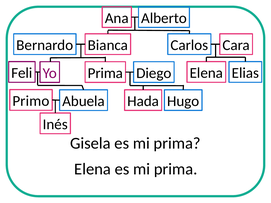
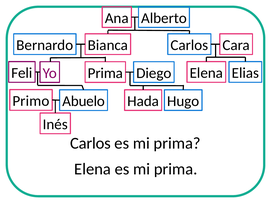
Abuela: Abuela -> Abuelo (84, 101)
Gisela: Gisela -> Carlos (90, 143)
